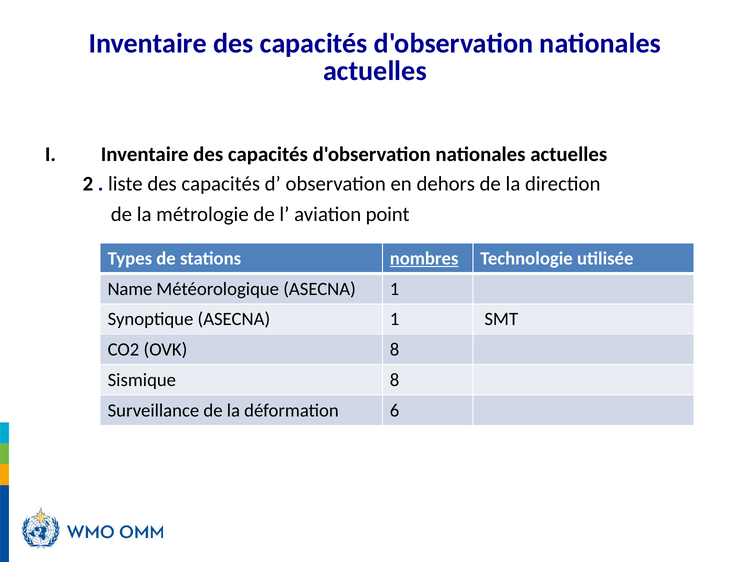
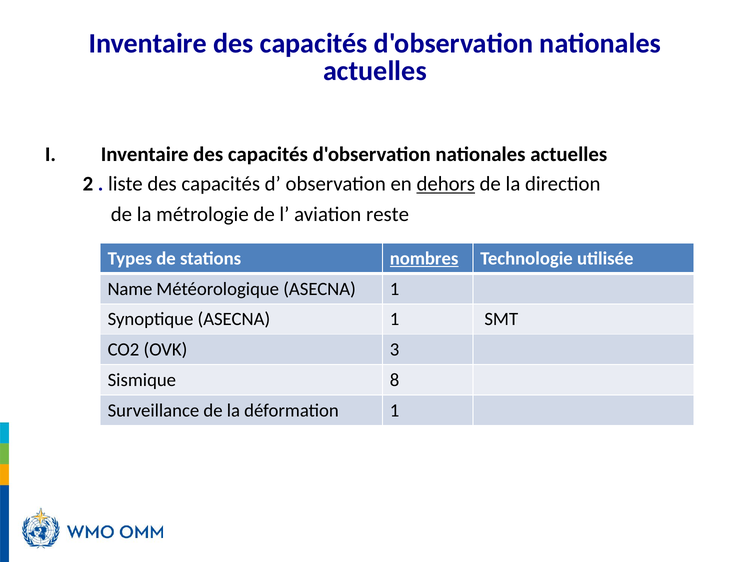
dehors underline: none -> present (446, 184)
point: point -> reste (388, 214)
OVK 8: 8 -> 3 (395, 350)
déformation 6: 6 -> 1 (395, 410)
